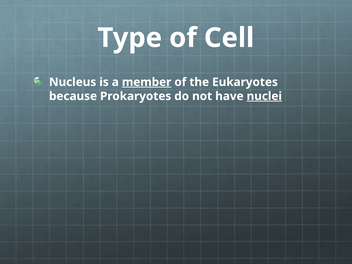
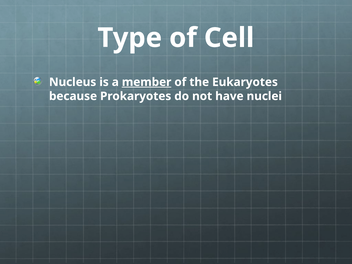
nuclei underline: present -> none (264, 96)
